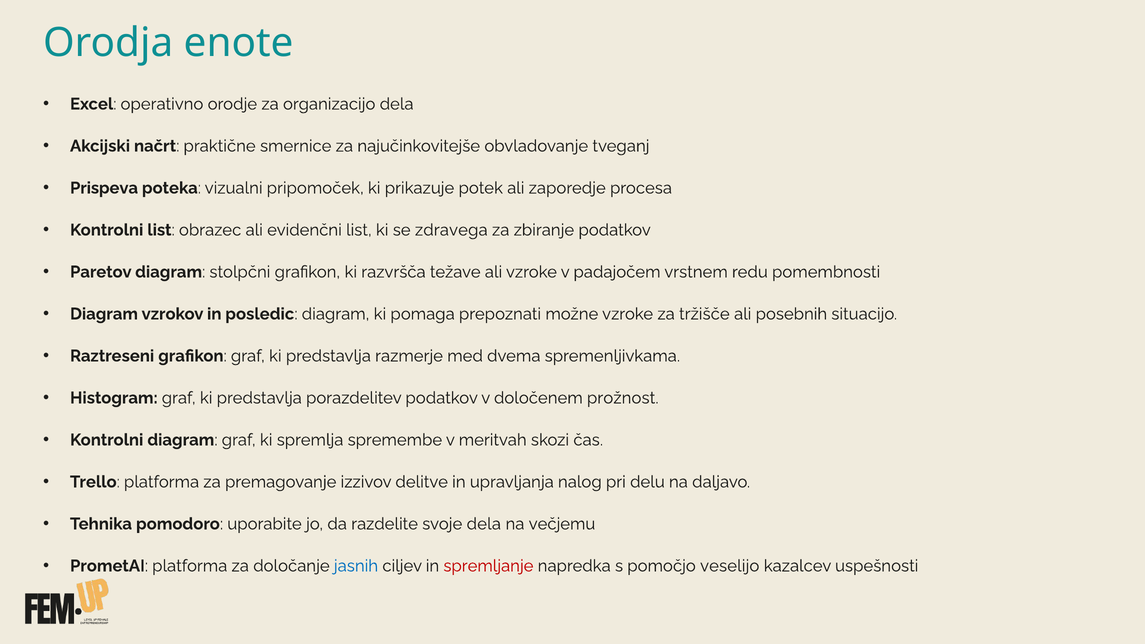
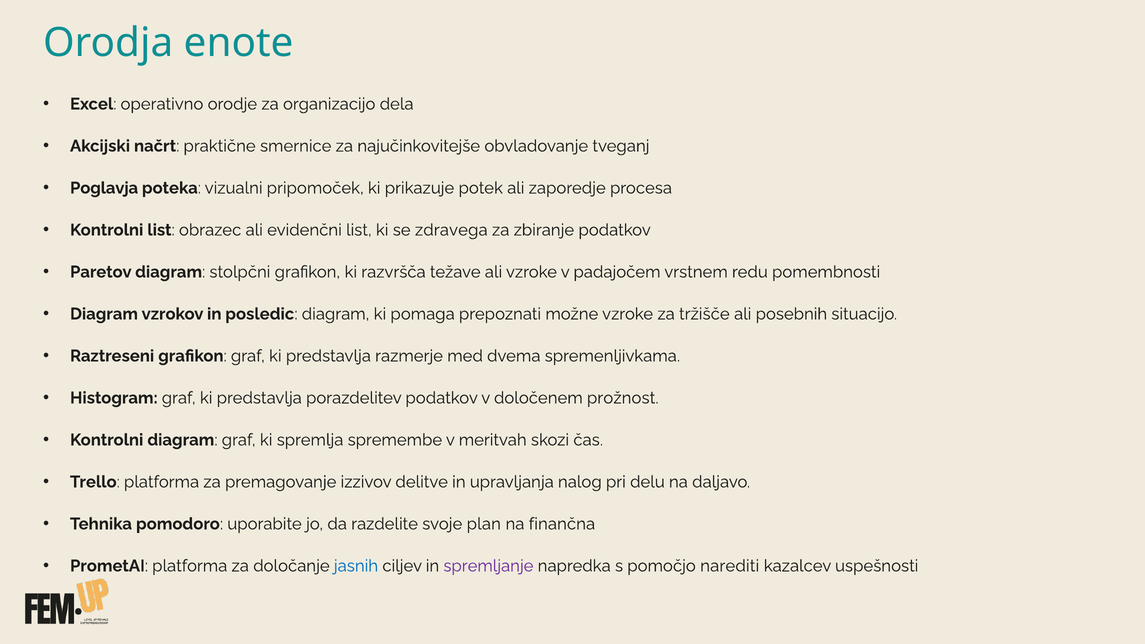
Prispeva: Prispeva -> Poglavja (104, 188)
svoje dela: dela -> plan (484, 524)
večjemu: večjemu -> finančna (562, 524)
spremljanje colour: red -> purple (488, 566)
veselijo: veselijo -> narediti (730, 566)
